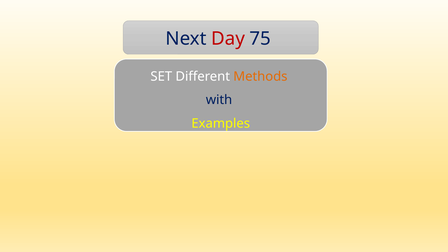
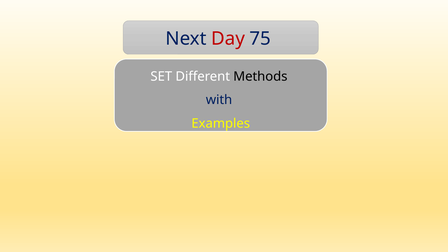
Methods colour: orange -> black (260, 76)
